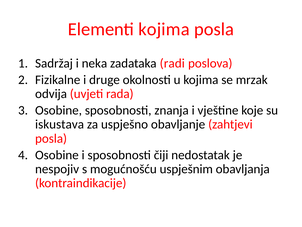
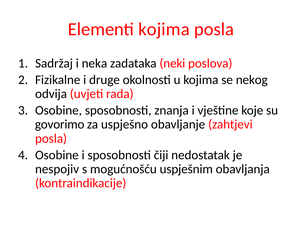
radi: radi -> neki (172, 63)
mrzak: mrzak -> nekog (252, 80)
iskustava: iskustava -> govorimo (60, 124)
